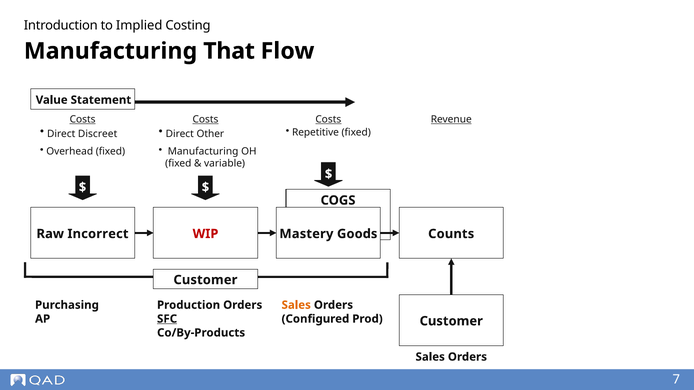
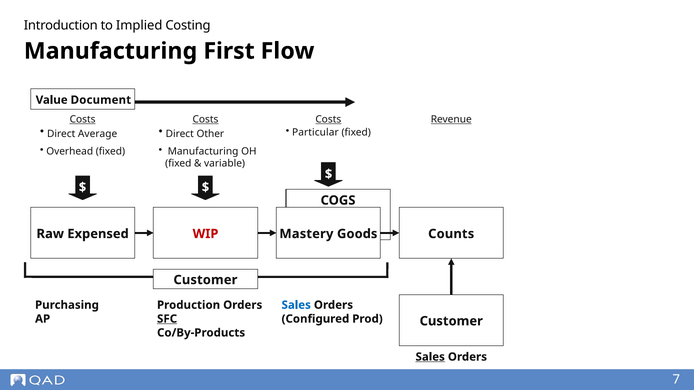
That: That -> First (229, 51)
Statement: Statement -> Document (101, 100)
Repetitive: Repetitive -> Particular (315, 133)
Discreet: Discreet -> Average (98, 134)
Incorrect: Incorrect -> Expensed (98, 234)
Sales colour: orange -> blue (296, 305)
Sales underline: none -> present (430, 357)
